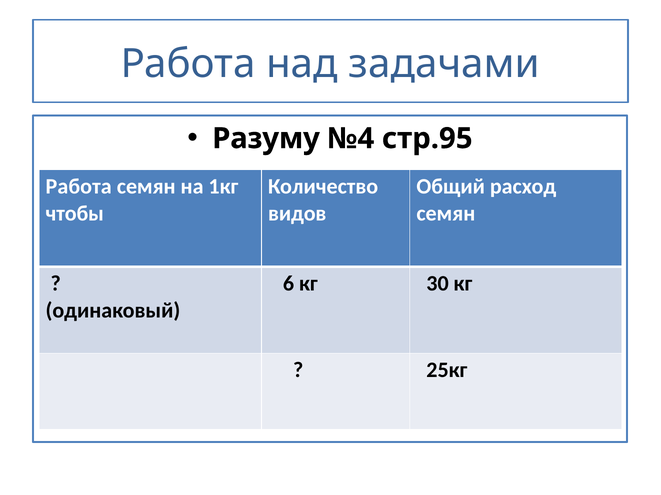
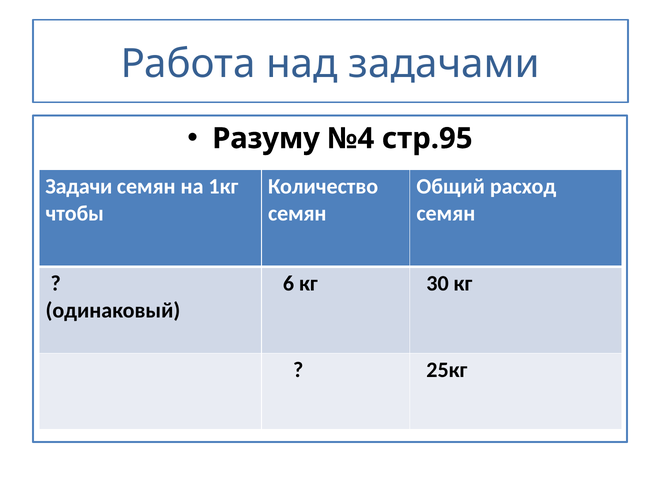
Работа: Работа -> Задачи (79, 187)
видов: видов -> семян (297, 214)
